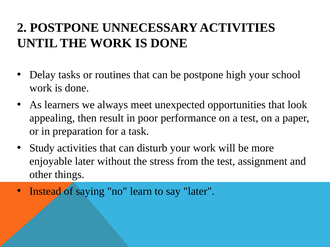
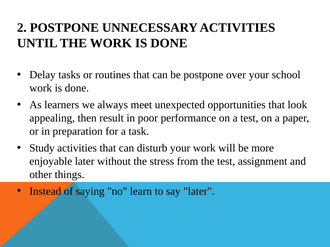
high: high -> over (236, 75)
